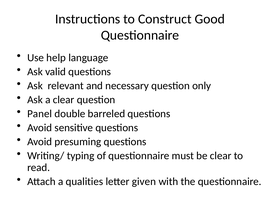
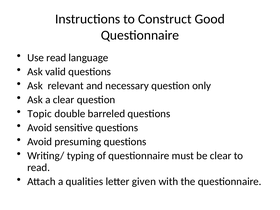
Use help: help -> read (56, 58)
Panel: Panel -> Topic (40, 114)
